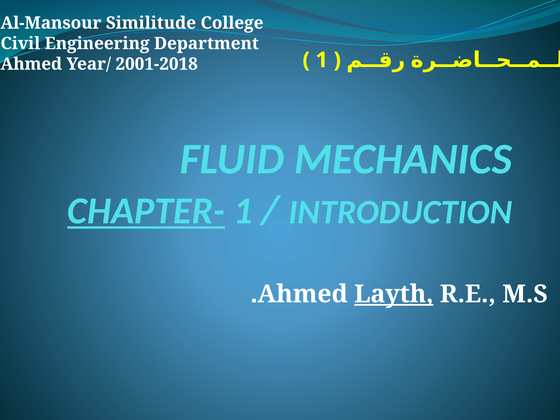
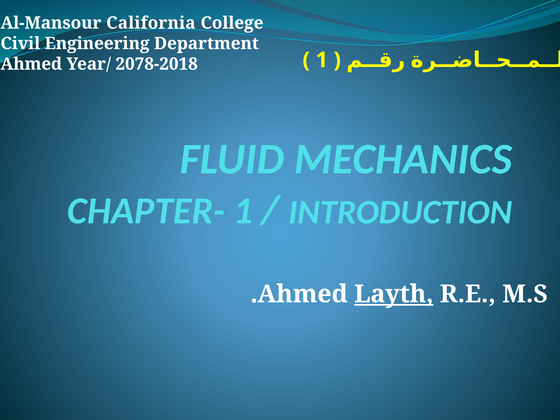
Similitude: Similitude -> California (151, 23)
2001-2018: 2001-2018 -> 2078-2018 (157, 64)
CHAPTER- underline: present -> none (146, 211)
